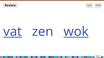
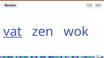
wok underline: present -> none (76, 32)
